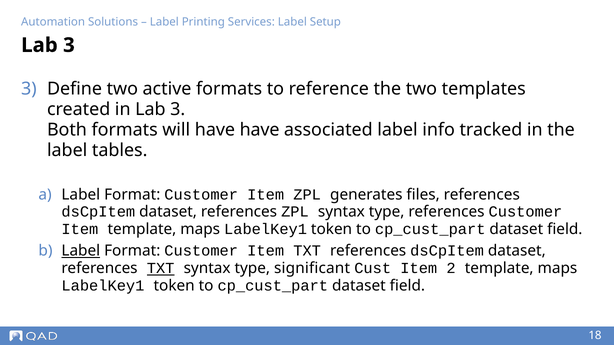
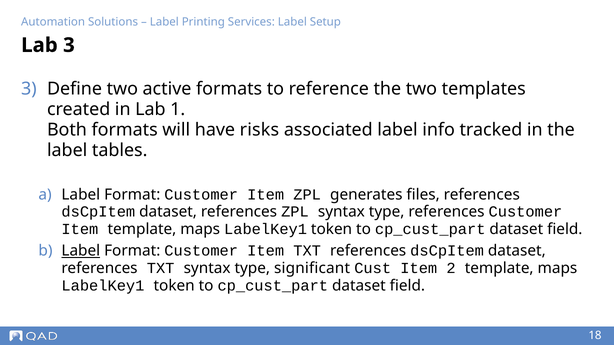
in Lab 3: 3 -> 1 (178, 110)
have have: have -> risks (259, 130)
TXT underline: present -> none (161, 268)
